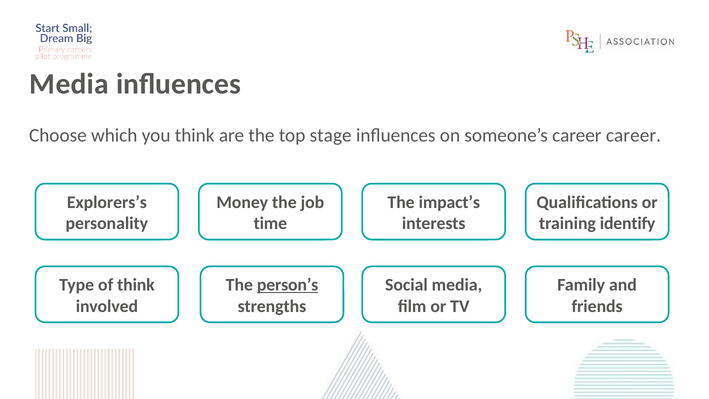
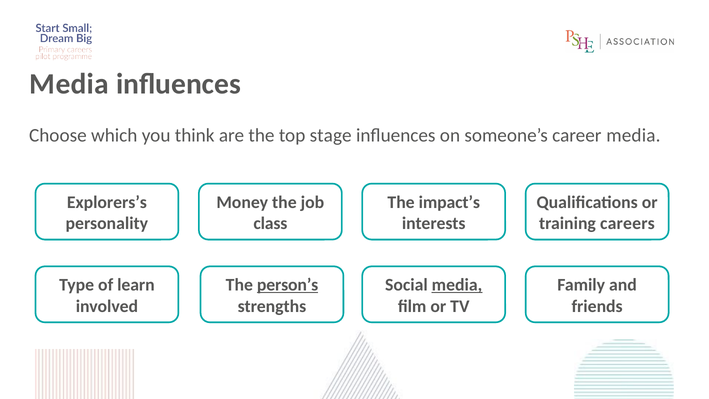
career career: career -> media (633, 136)
time: time -> class (270, 223)
identify: identify -> careers (627, 223)
of think: think -> learn (136, 285)
media underline: none -> present (457, 285)
